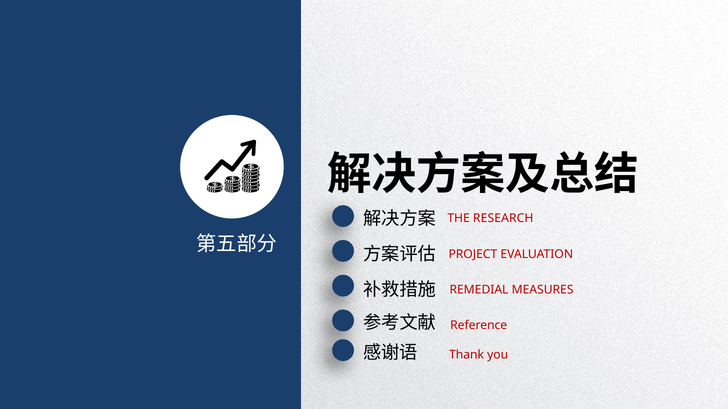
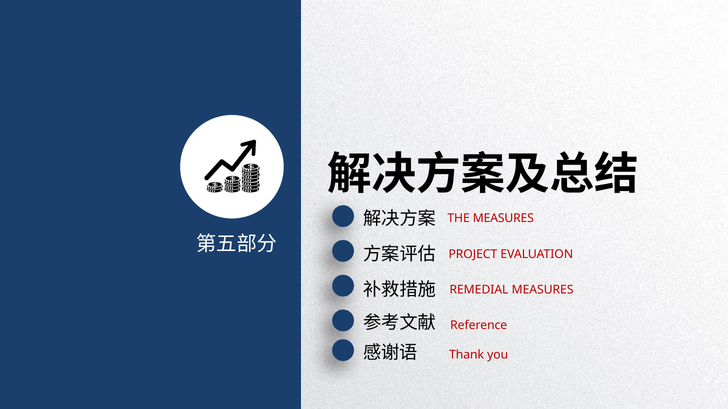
THE RESEARCH: RESEARCH -> MEASURES (503, 219)
